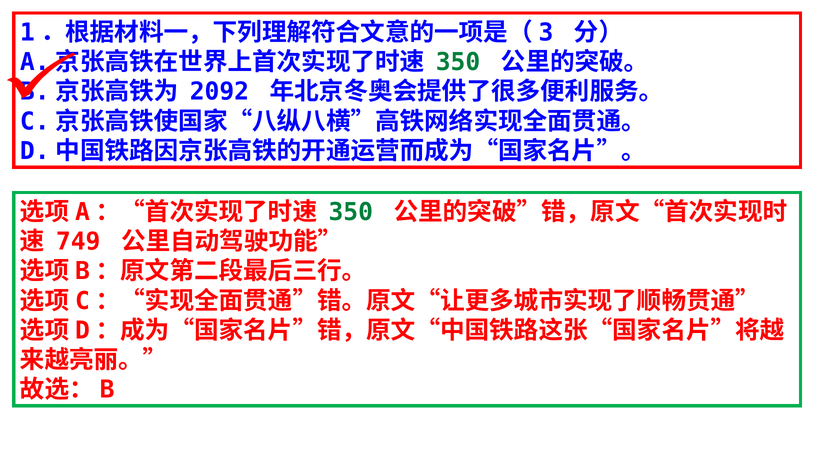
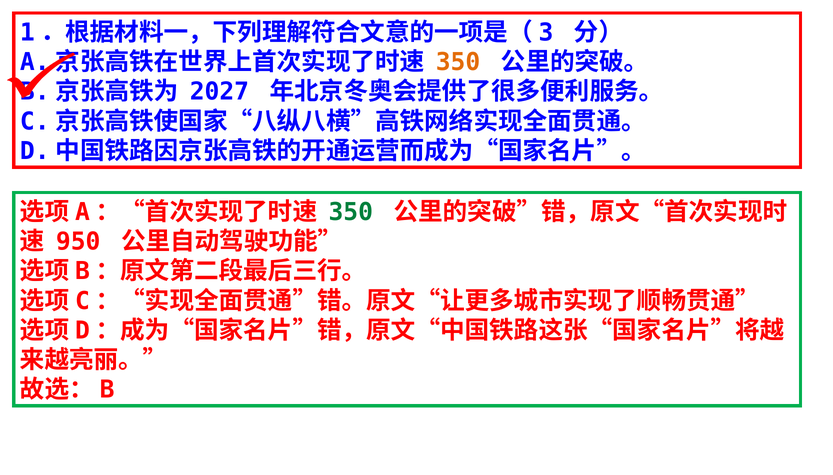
350 colour: green -> orange (458, 62)
2092: 2092 -> 2027 (219, 92)
749: 749 -> 950 (78, 242)
